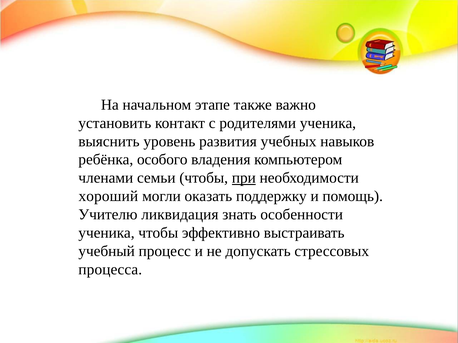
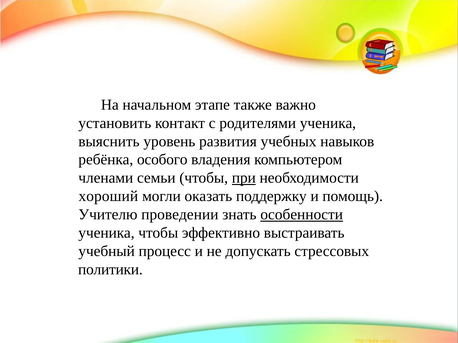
ликвидация: ликвидация -> проведении (180, 215)
особенности underline: none -> present (302, 215)
процесса: процесса -> политики (110, 270)
